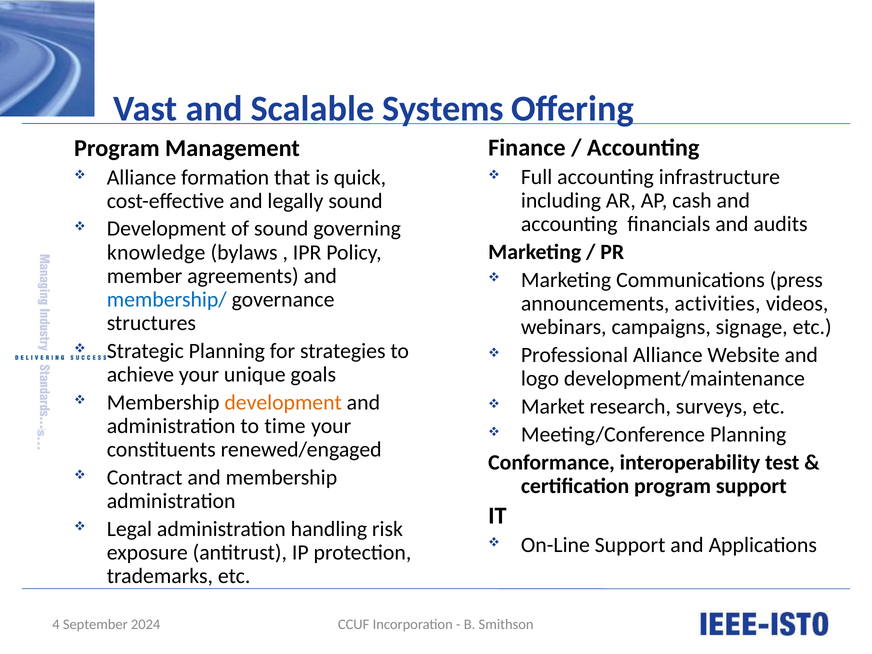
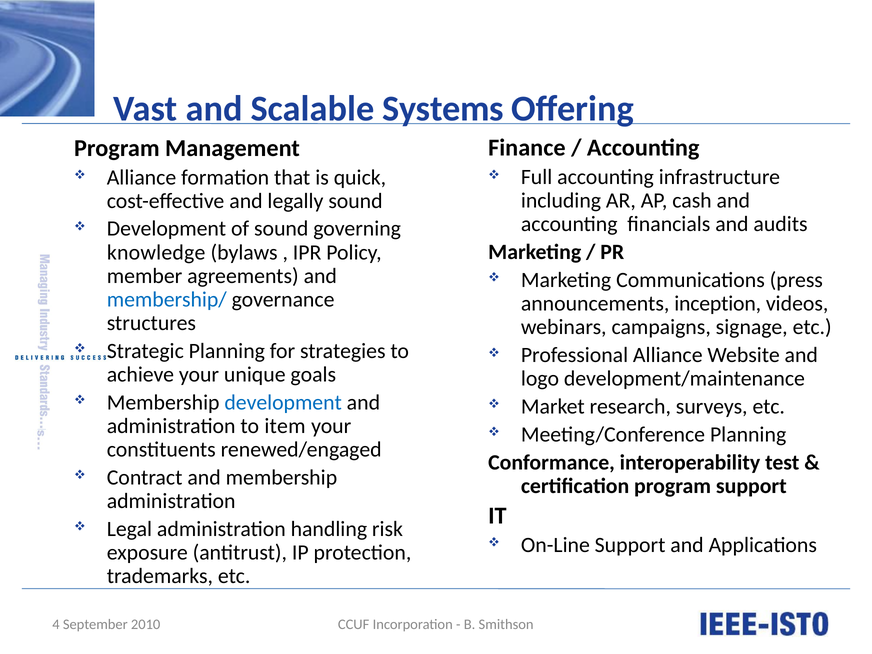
activities: activities -> inception (718, 304)
development colour: orange -> blue (283, 402)
time: time -> item (285, 426)
2024: 2024 -> 2010 (146, 625)
